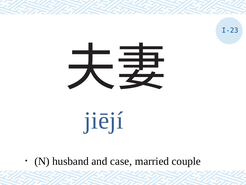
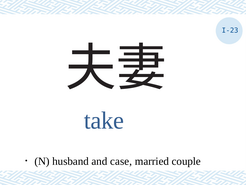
jiējí: jiējí -> take (104, 120)
